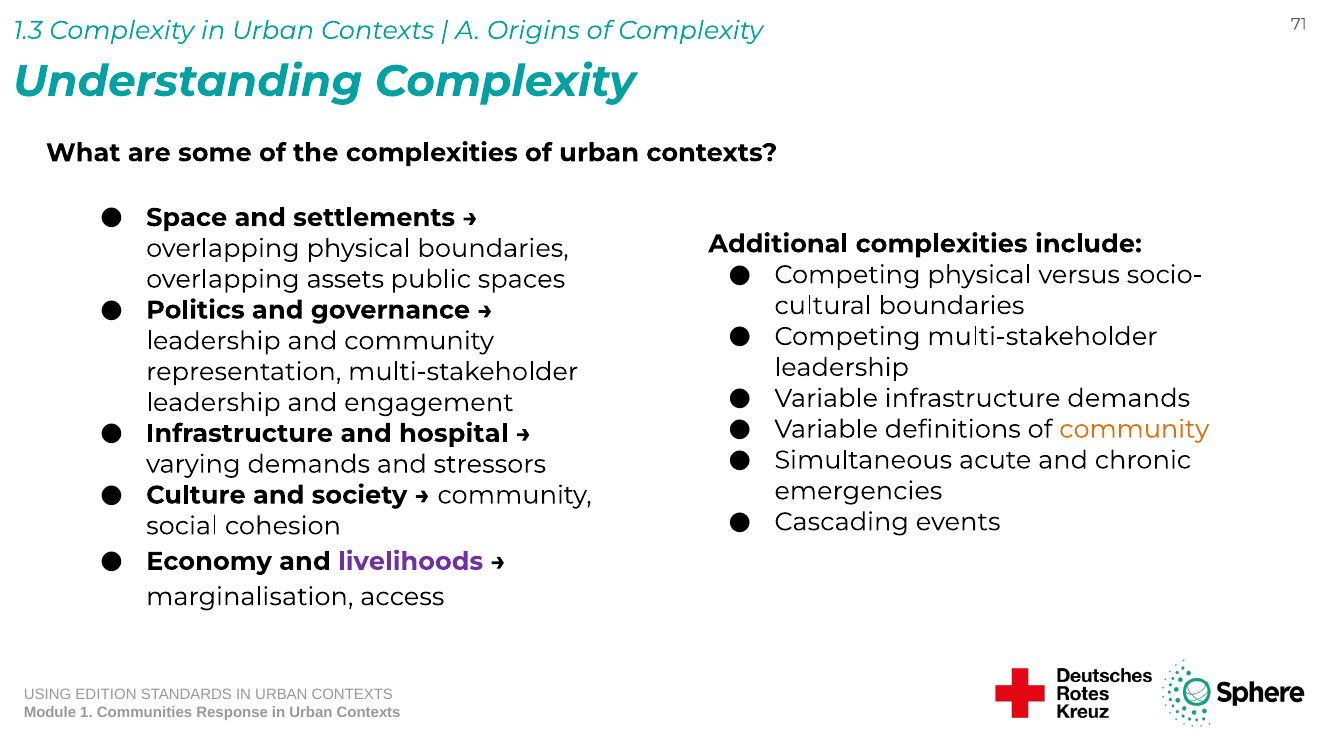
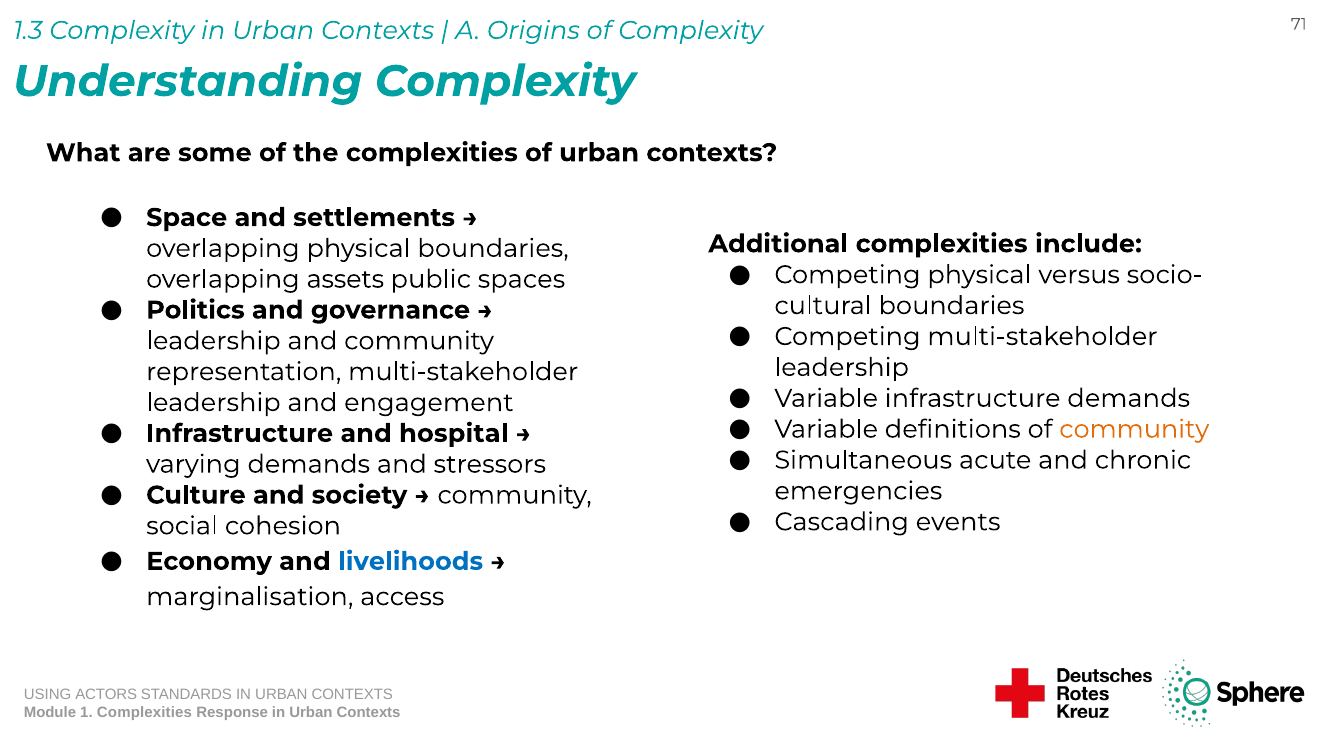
livelihoods colour: purple -> blue (411, 561)
EDITION: EDITION -> ACTORS (106, 694)
1 Communities: Communities -> Complexities (144, 712)
